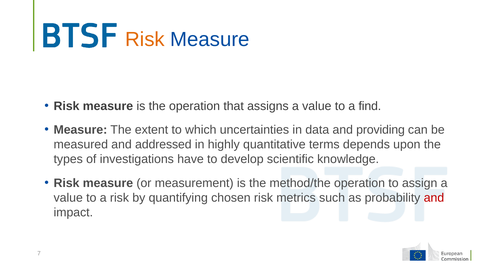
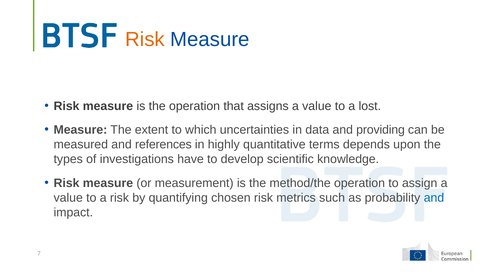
find: find -> lost (370, 106)
addressed: addressed -> references (163, 145)
and colour: red -> blue (434, 198)
